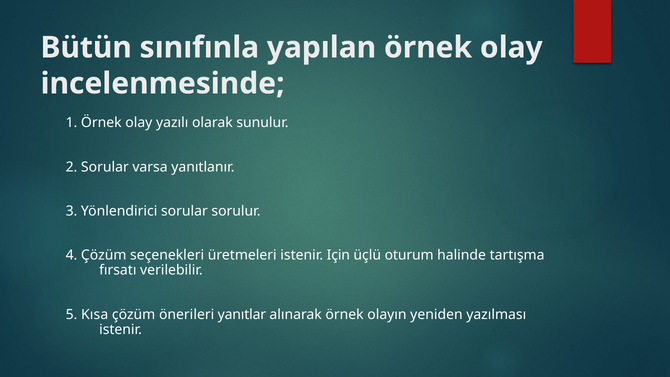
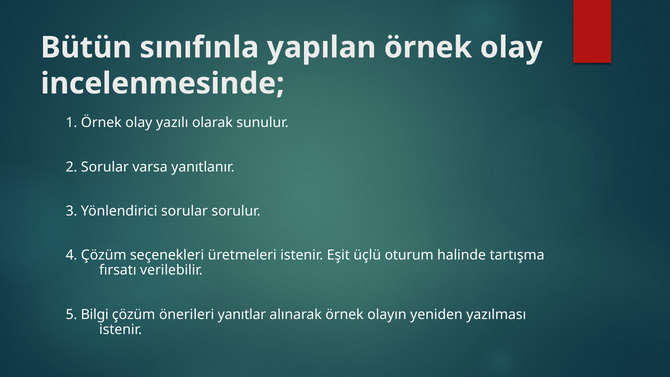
Için: Için -> Eşit (338, 255)
Kısa: Kısa -> Bilgi (95, 314)
